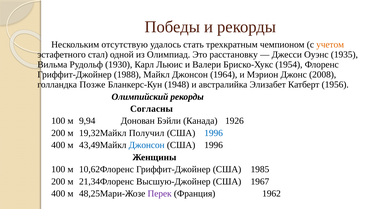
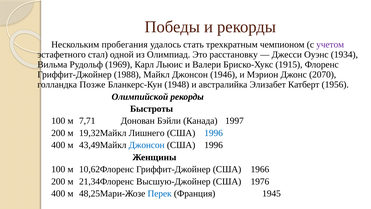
отсутствую: отсутствую -> пробегания (125, 44)
учетом colour: orange -> purple (330, 44)
1935: 1935 -> 1934 (344, 54)
1930: 1930 -> 1969 (119, 64)
1954: 1954 -> 1915 (289, 64)
1964: 1964 -> 1946 (224, 74)
2008: 2008 -> 2070 (323, 74)
Олимпийский: Олимпийский -> Олимпийской (140, 97)
Согласны: Согласны -> Быстроты (152, 109)
9,94: 9,94 -> 7,71 (87, 121)
1926: 1926 -> 1997 (234, 121)
Получил: Получил -> Лишнего (147, 133)
1985: 1985 -> 1966 (260, 169)
1967: 1967 -> 1976 (260, 181)
Перек colour: purple -> blue (160, 193)
1962: 1962 -> 1945 (272, 193)
